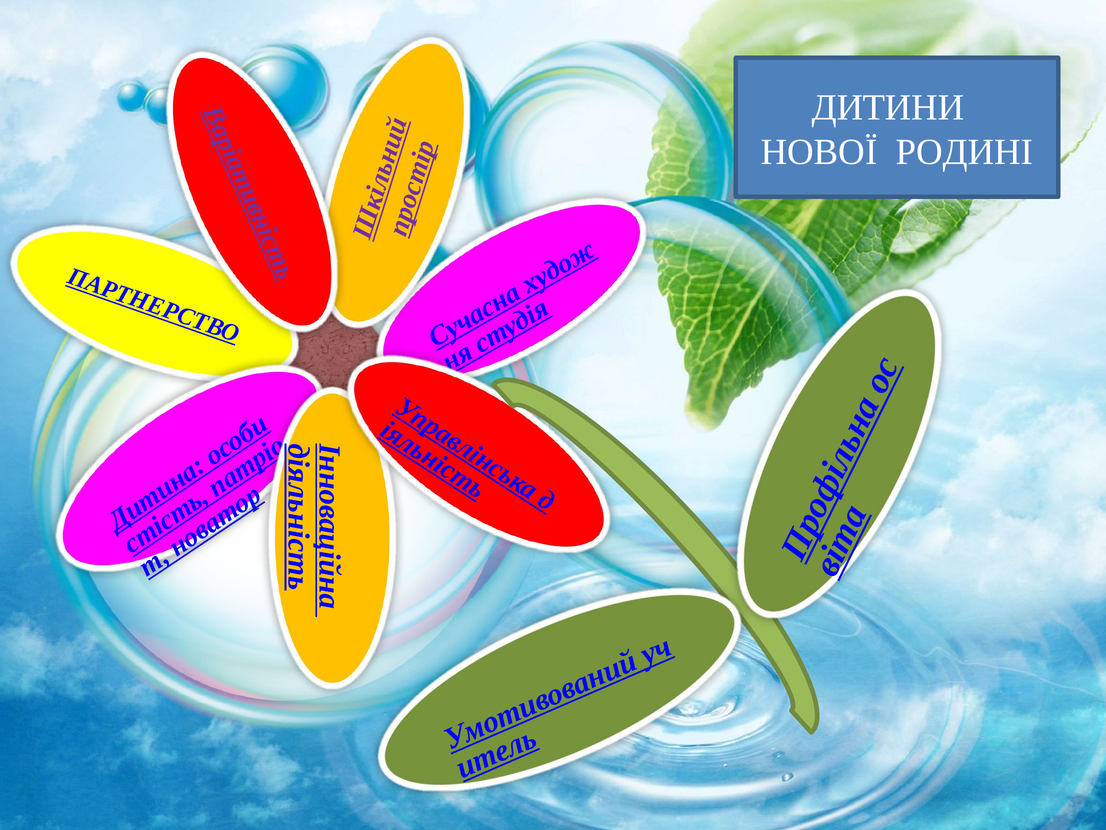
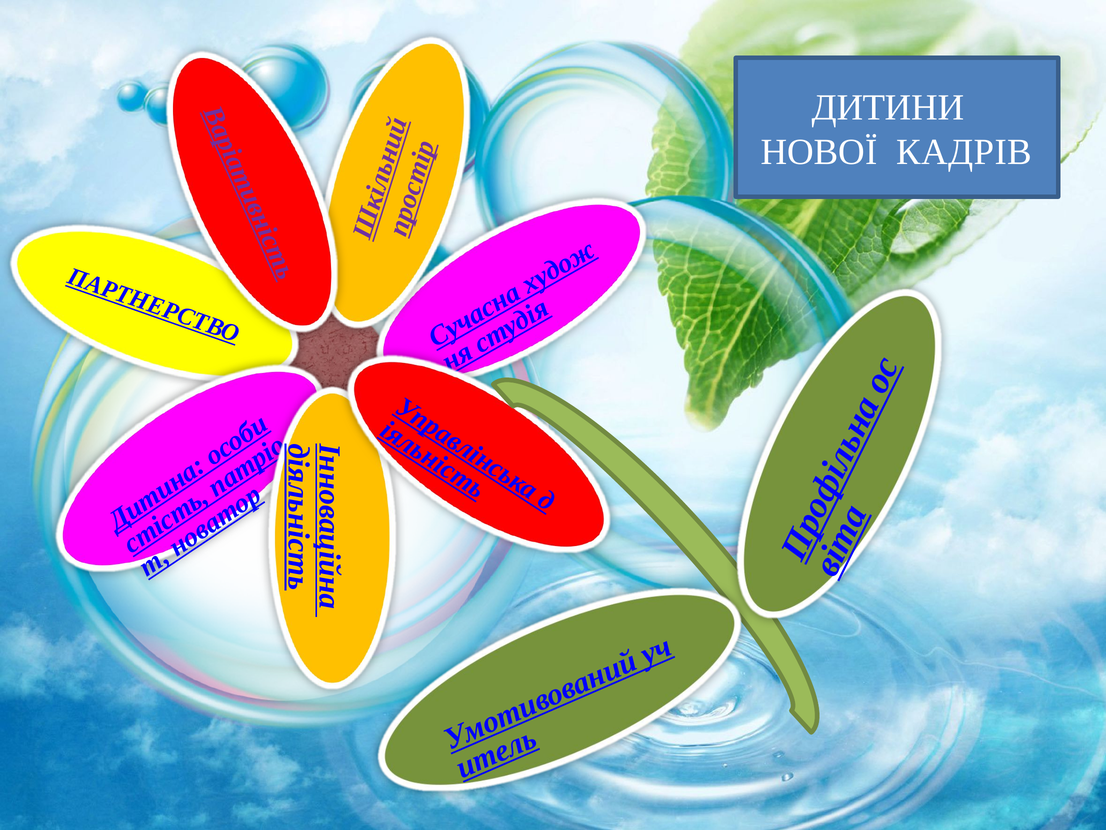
РОДИНІ: РОДИНІ -> КАДРІВ (964, 152)
